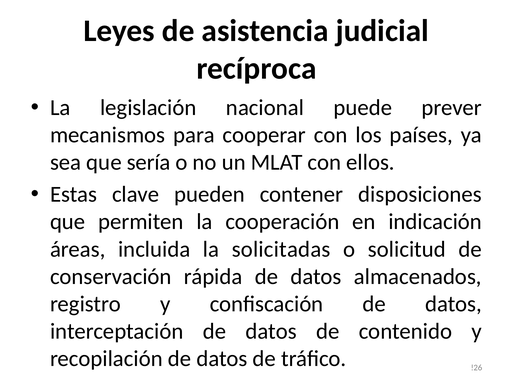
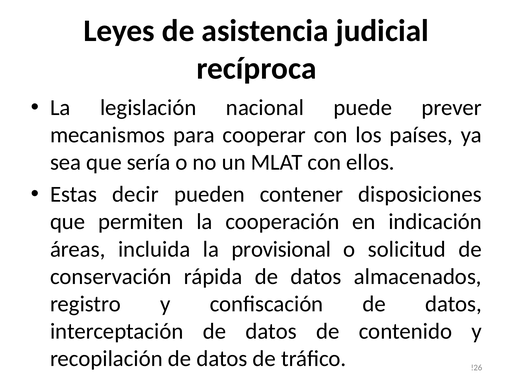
clave: clave -> decir (135, 194)
solicitadas: solicitadas -> provisional (281, 249)
